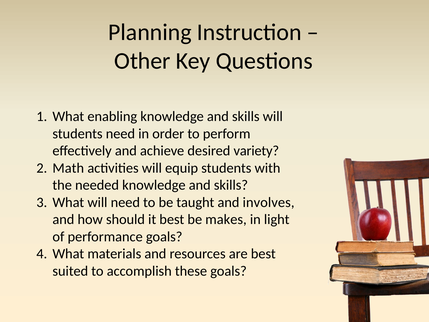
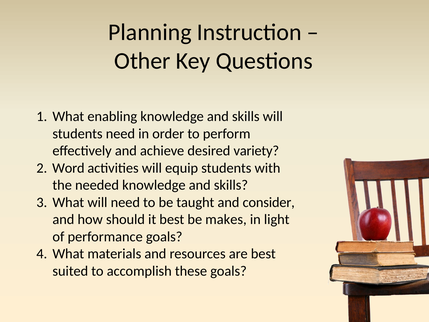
Math: Math -> Word (68, 168)
involves: involves -> consider (269, 202)
